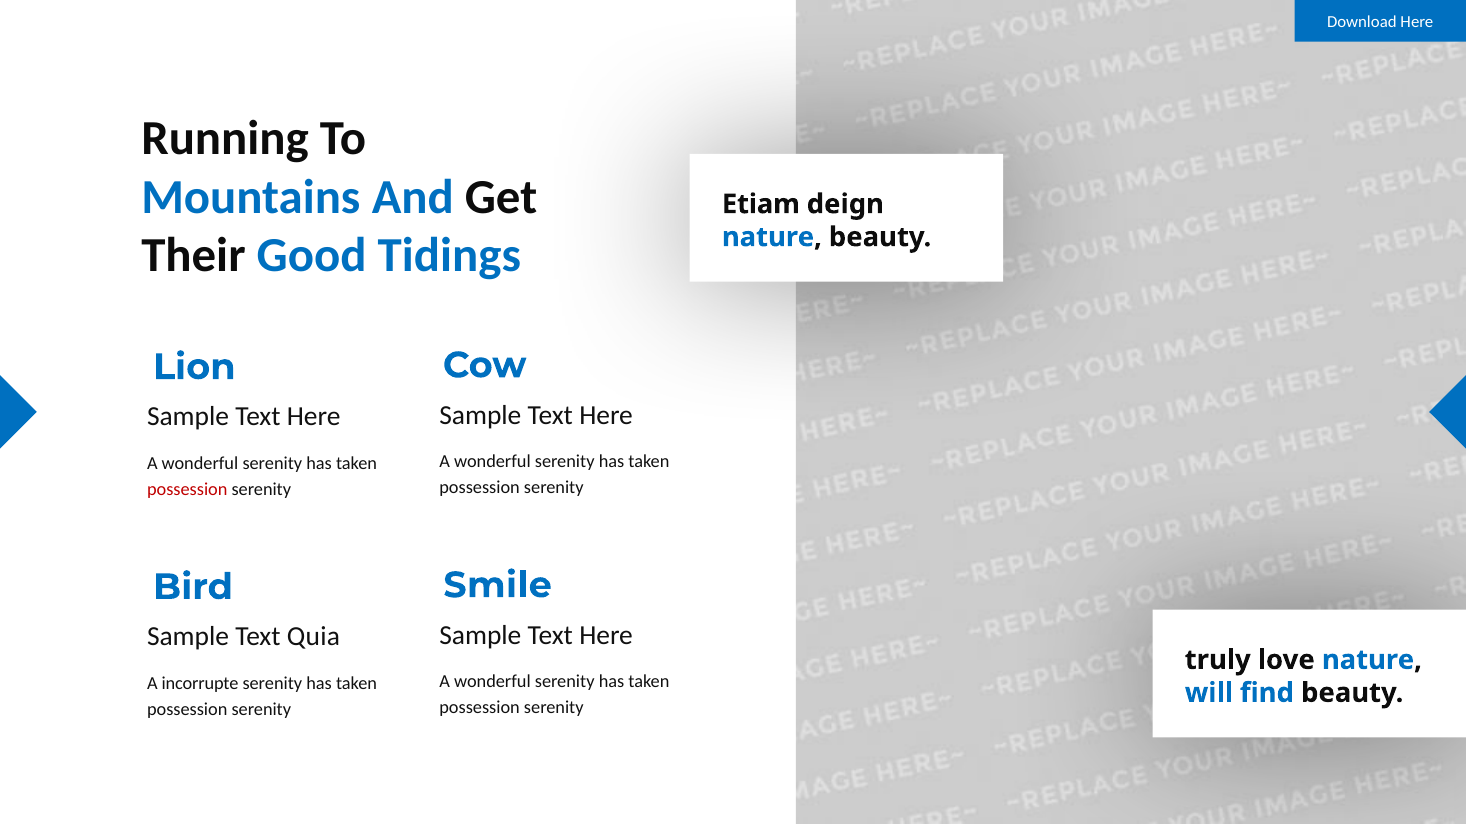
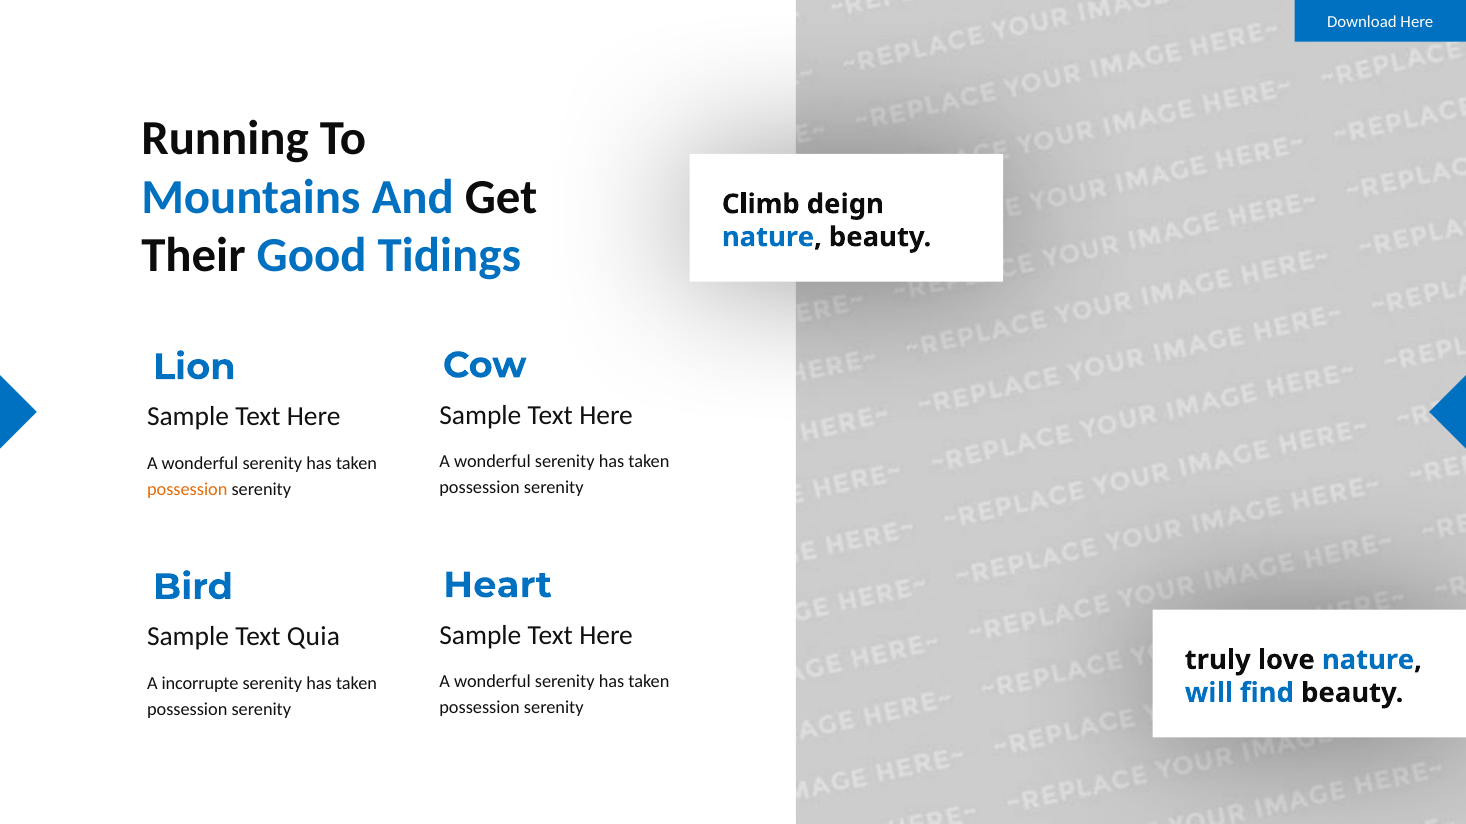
Etiam: Etiam -> Climb (761, 204)
possession colour: red -> orange (187, 490)
Smile: Smile -> Heart (498, 586)
